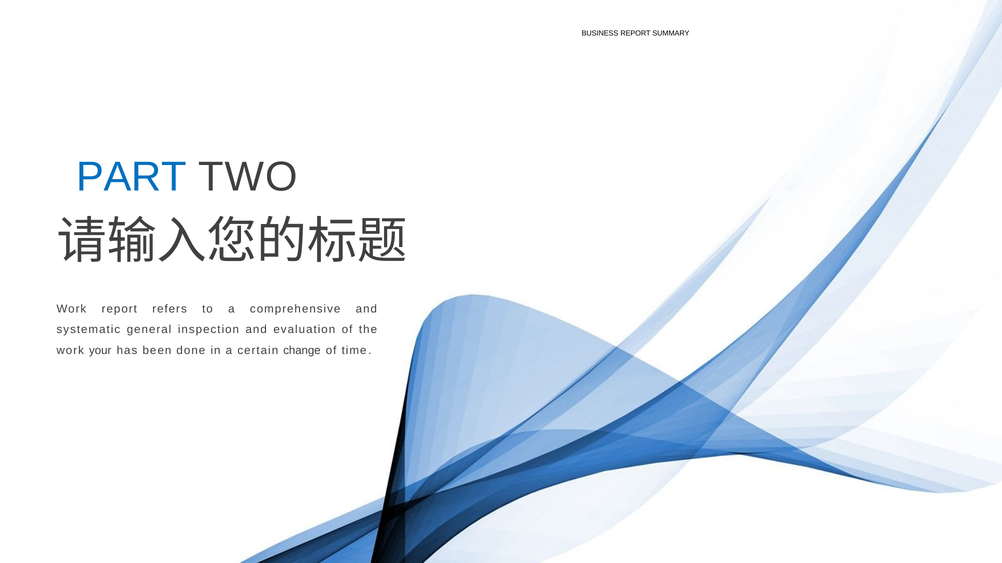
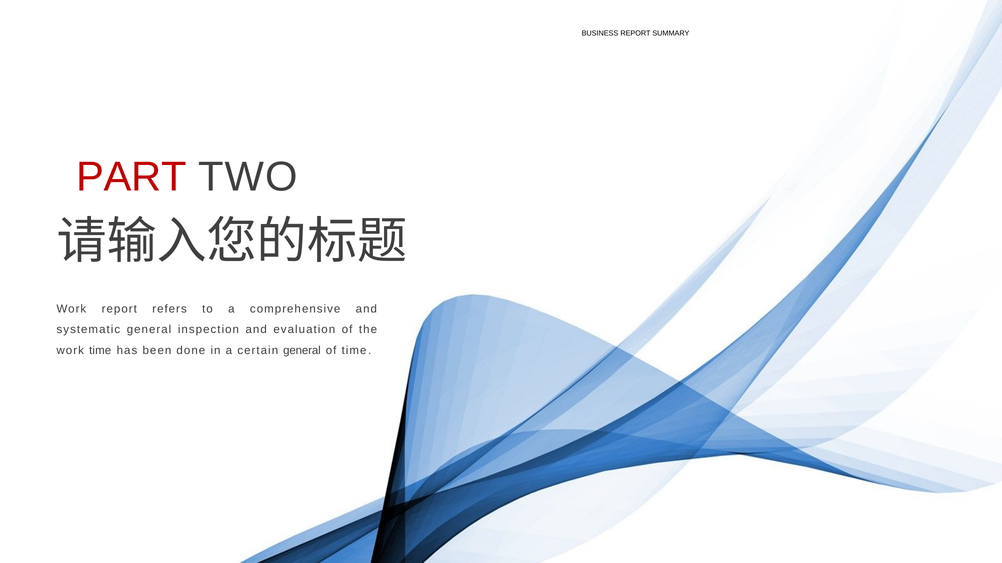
PART colour: blue -> red (131, 177)
work your: your -> time (100, 351)
certain change: change -> general (302, 351)
